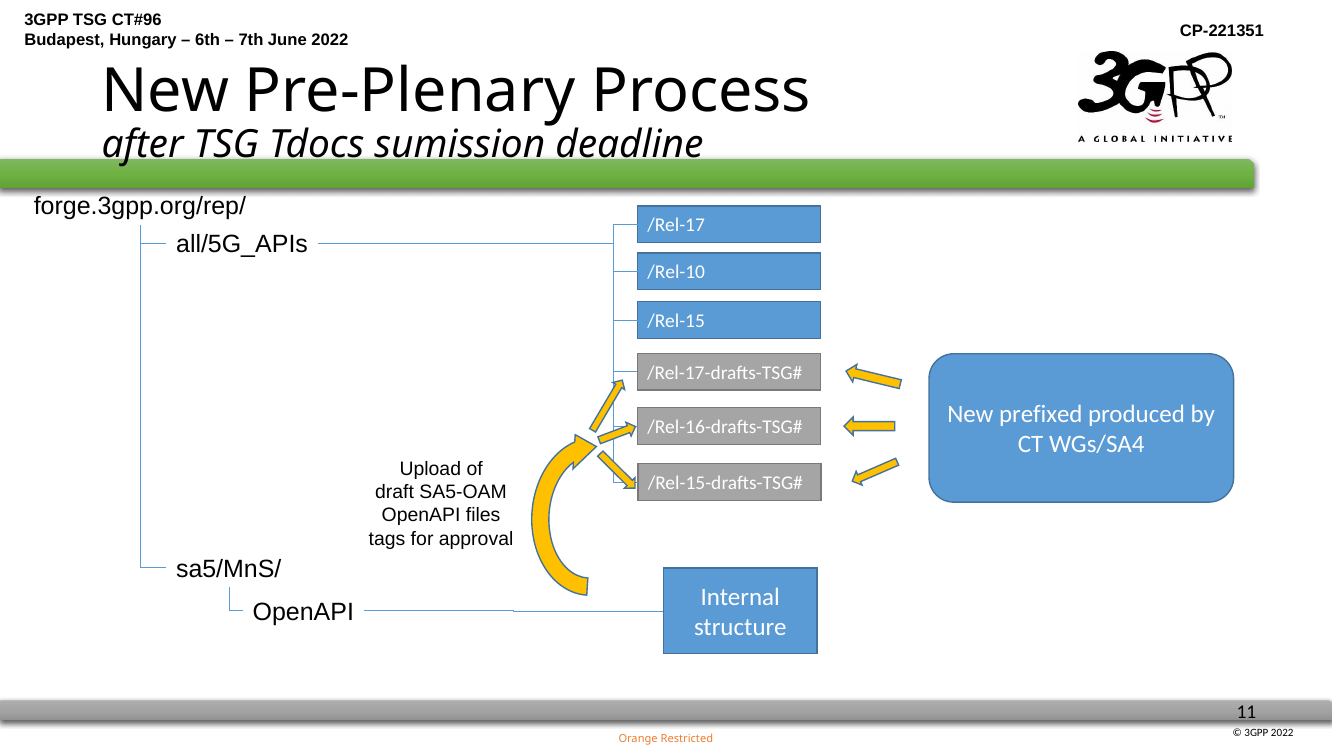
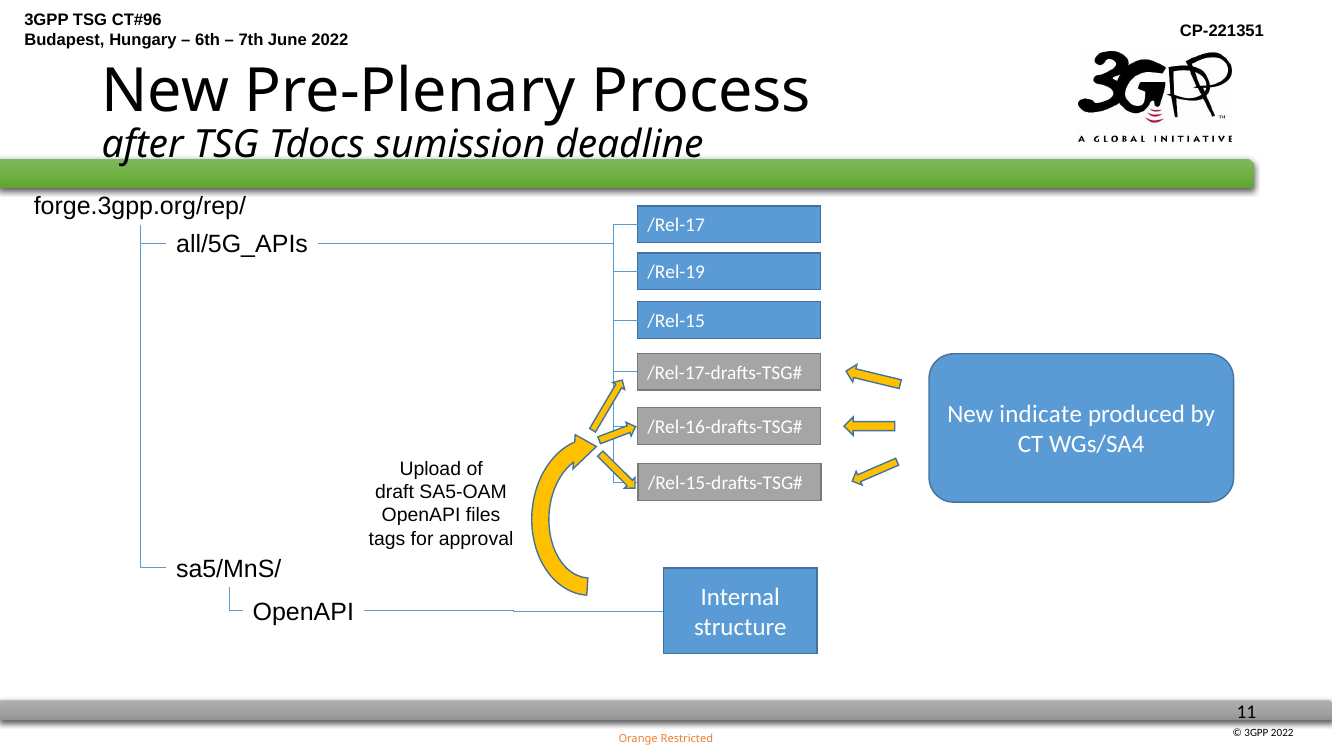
/Rel-10: /Rel-10 -> /Rel-19 (676, 273)
prefixed: prefixed -> indicate (1041, 415)
